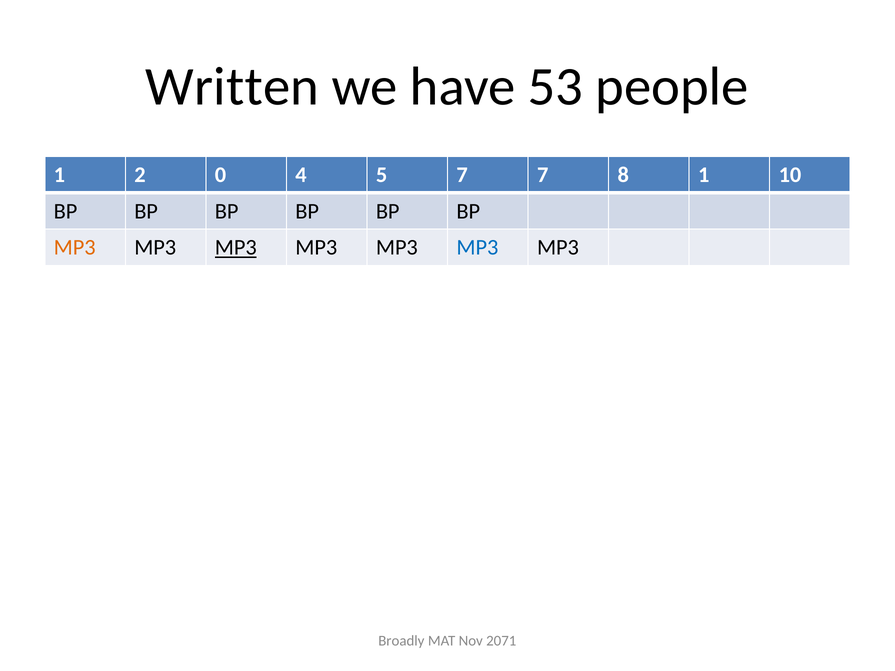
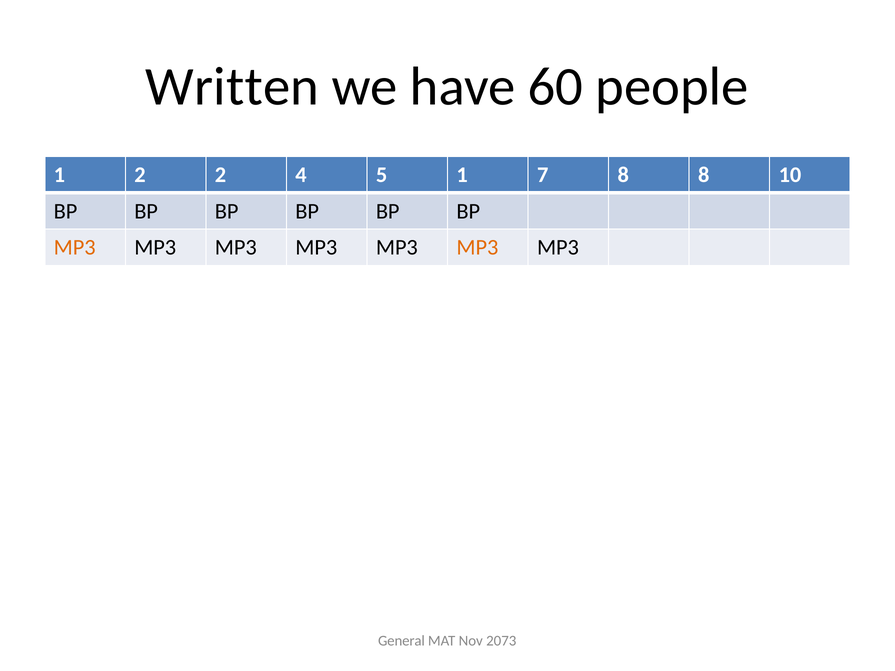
53: 53 -> 60 (555, 87)
2 0: 0 -> 2 (220, 175)
5 7: 7 -> 1 (462, 175)
8 1: 1 -> 8 (704, 175)
MP3 underline: present -> none (236, 248)
MP3 colour: blue -> orange (477, 248)
Broadly: Broadly -> General (401, 641)
2071: 2071 -> 2073 (501, 641)
